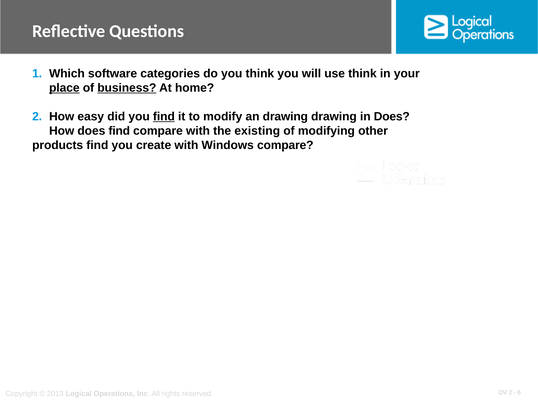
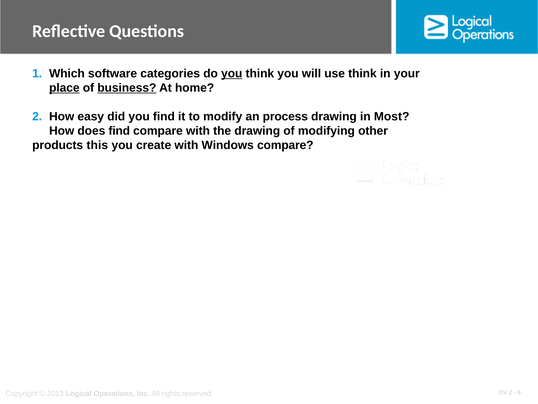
you underline: none -> present (232, 73)
find underline: present -> none (164, 116)
an drawing: drawing -> process (285, 116)
in Does: Does -> Most (392, 116)
the existing: existing -> drawing (257, 131)
products find: find -> this (97, 145)
